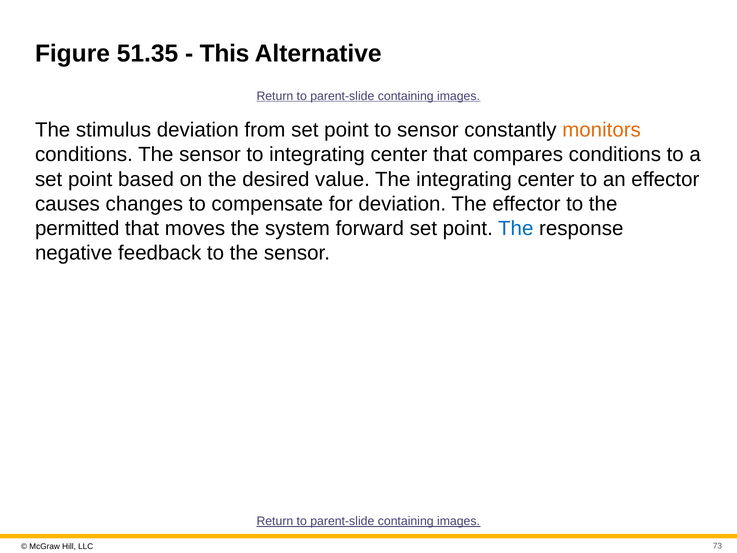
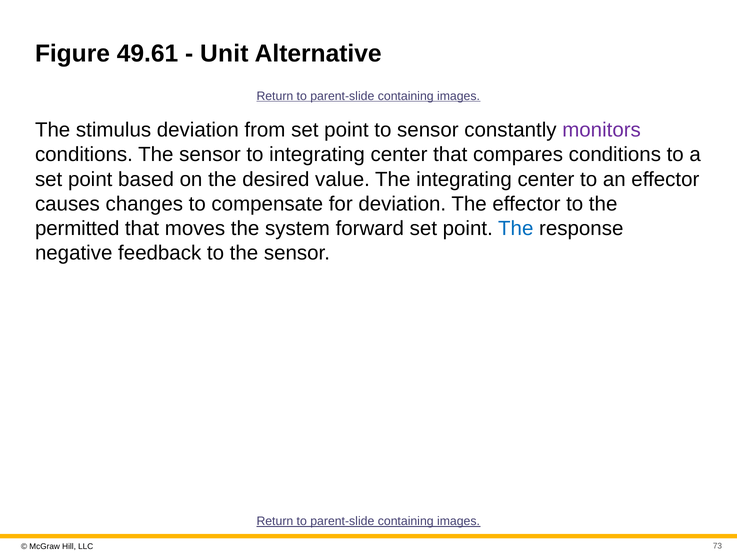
51.35: 51.35 -> 49.61 (147, 54)
This: This -> Unit (224, 54)
monitors colour: orange -> purple (602, 130)
